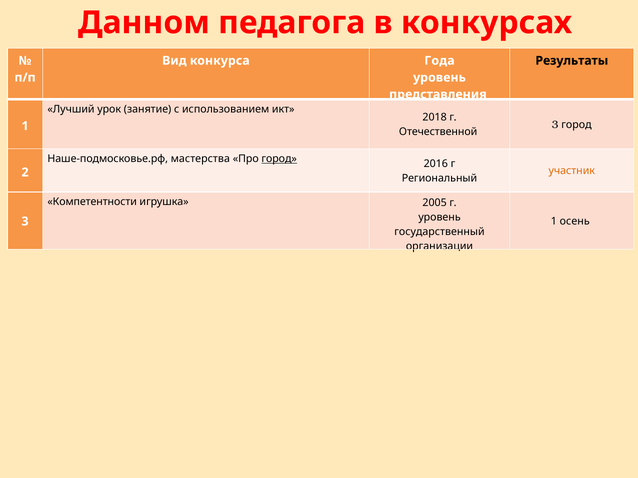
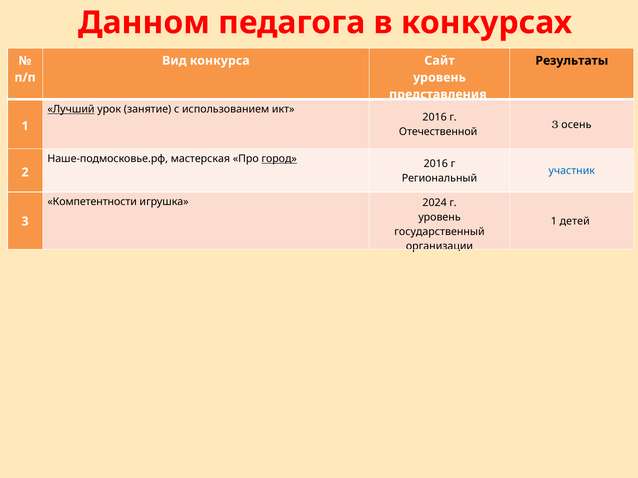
Года: Года -> Сайт (439, 61)
Лучший underline: none -> present (71, 109)
2018: 2018 -> 2016 (435, 118)
3 город: город -> осень (576, 125)
мастерства: мастерства -> мастерская (200, 159)
участник colour: orange -> blue (572, 171)
2005: 2005 -> 2024 (435, 203)
осень: осень -> детей (575, 222)
